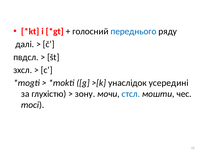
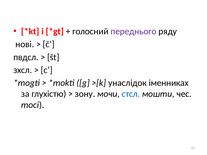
переднього colour: blue -> purple (134, 31)
далі: далі -> нові (25, 44)
усередині: усередині -> іменниках (169, 83)
